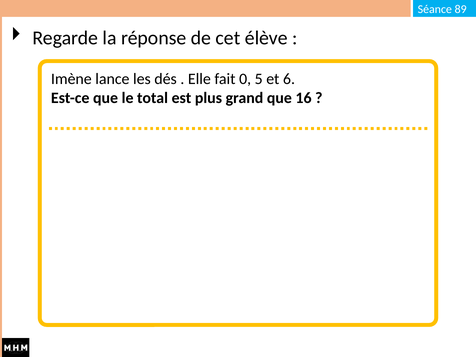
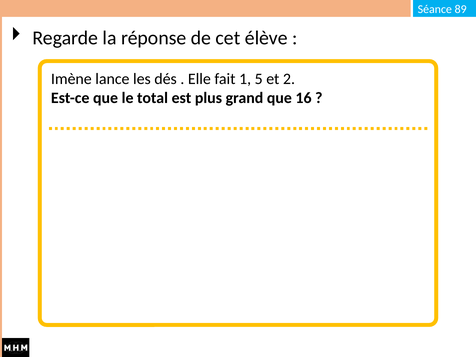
0: 0 -> 1 (245, 79)
6: 6 -> 2 (289, 79)
